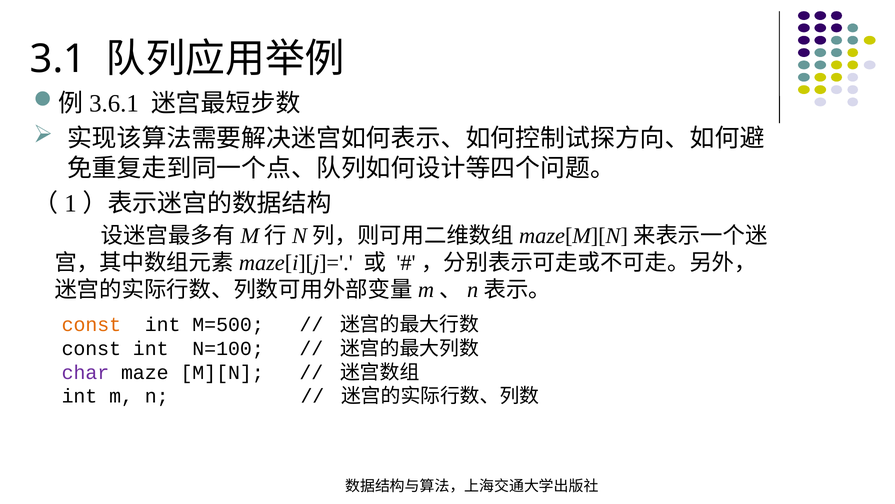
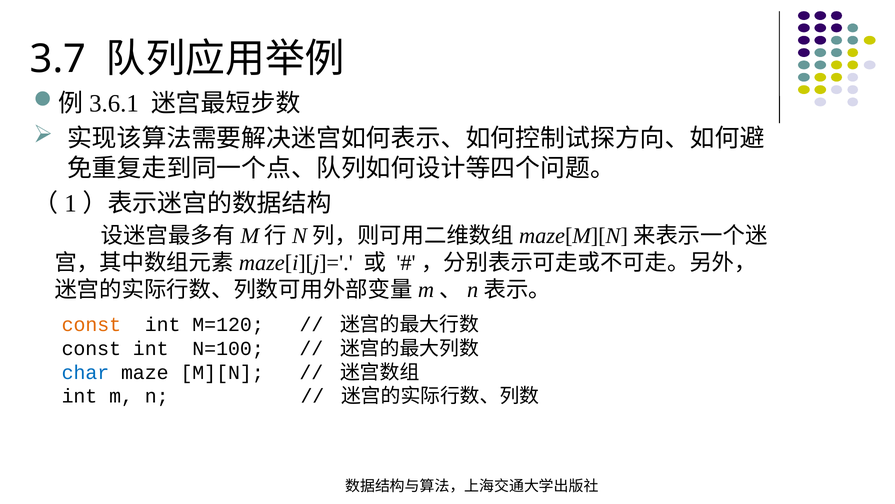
3.1: 3.1 -> 3.7 (58, 59)
M=500: M=500 -> M=120 (228, 324)
char colour: purple -> blue (85, 372)
